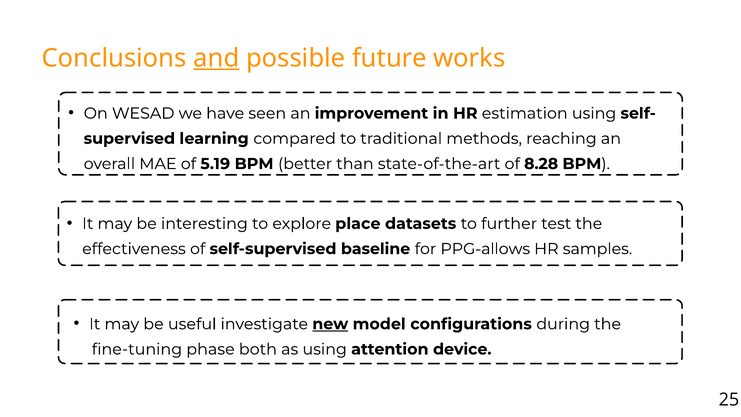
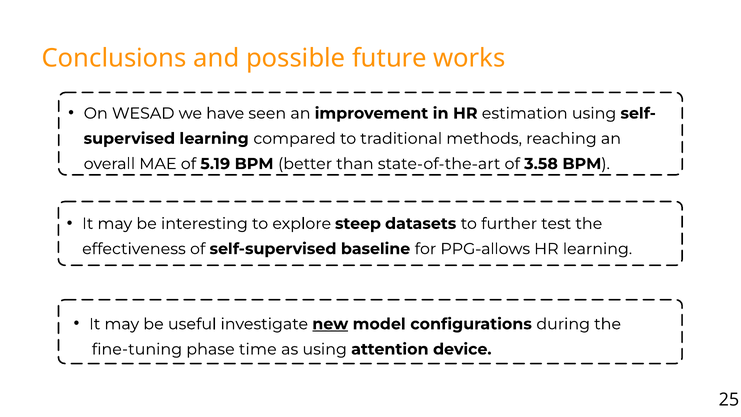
and underline: present -> none (216, 58)
8.28: 8.28 -> 3.58 (541, 164)
place: place -> steep (358, 224)
HR samples: samples -> learning (597, 249)
both: both -> time (258, 349)
